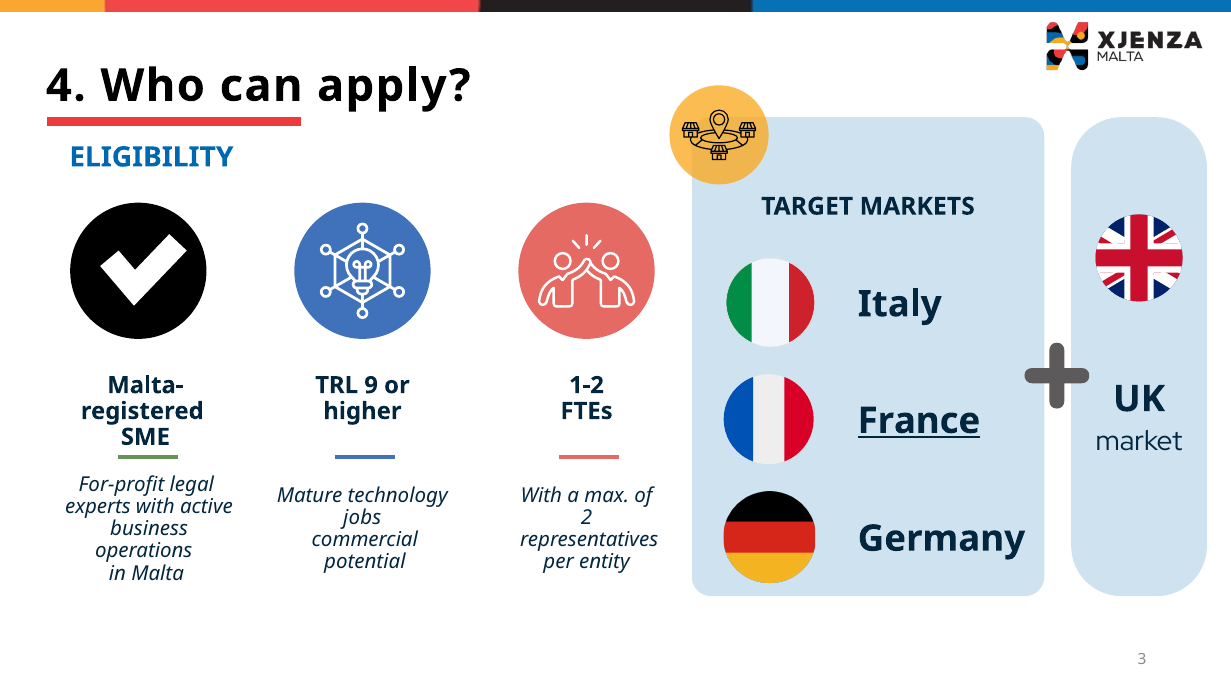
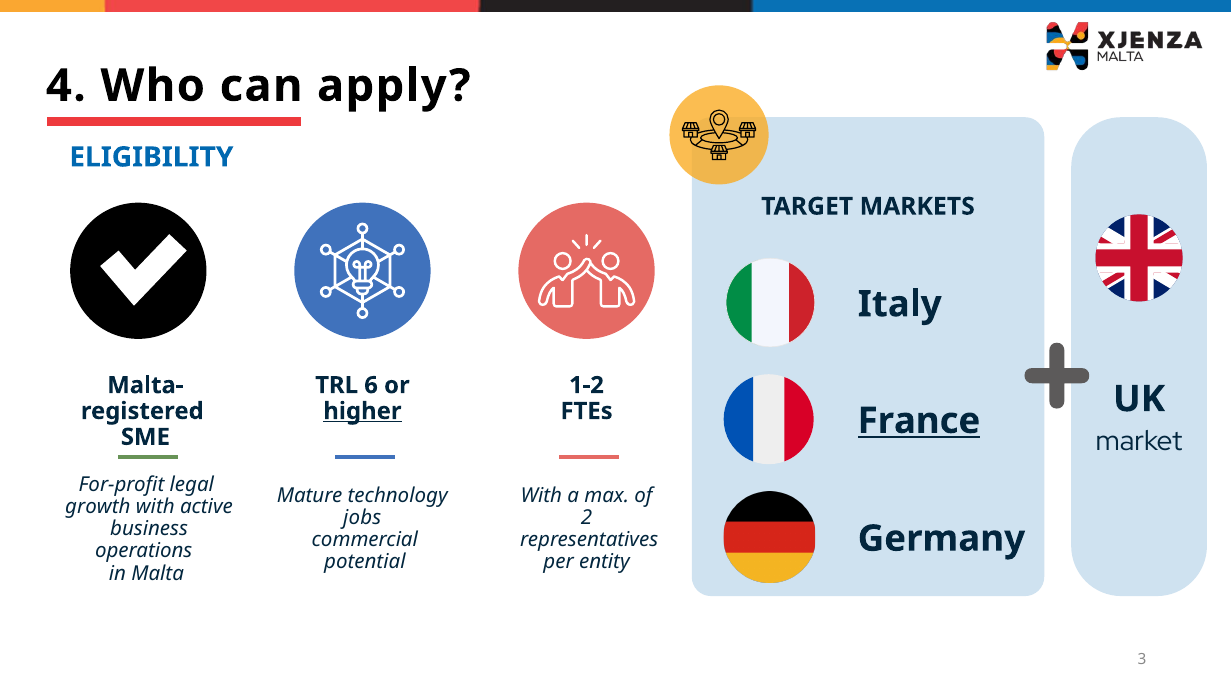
9: 9 -> 6 (371, 386)
higher underline: none -> present (362, 411)
experts: experts -> growth (98, 507)
